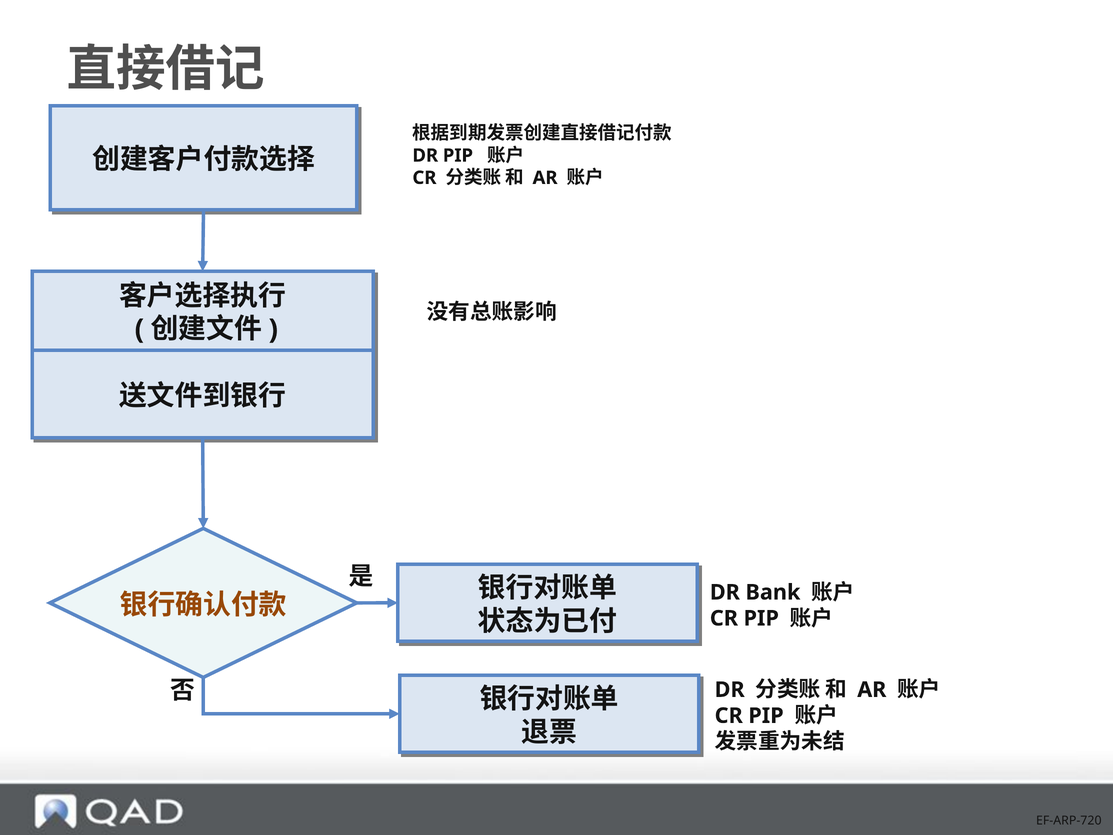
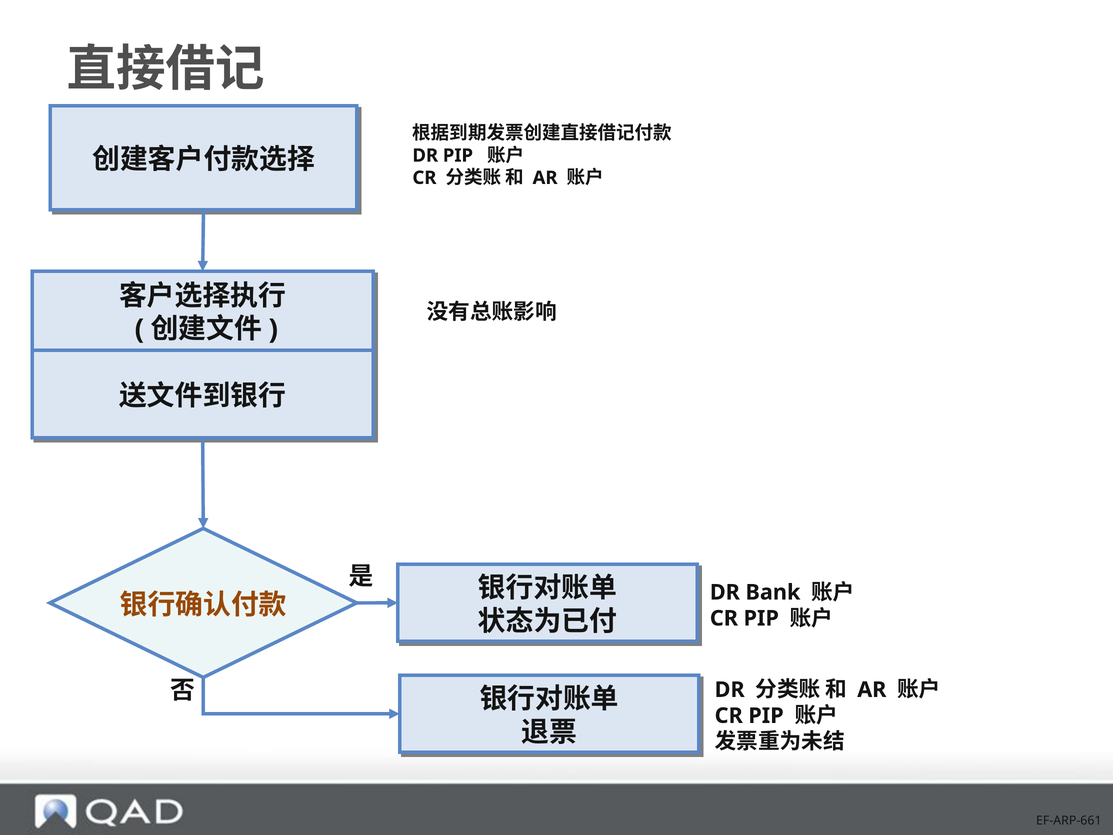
EF-ARP-720: EF-ARP-720 -> EF-ARP-661 (1069, 820)
